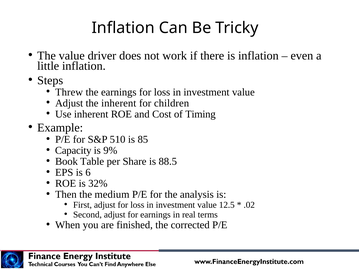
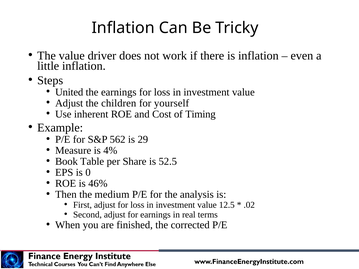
Threw: Threw -> United (69, 92)
the inherent: inherent -> children (119, 103)
children: children -> yourself (172, 103)
510: 510 -> 562 (118, 140)
85: 85 -> 29 (143, 140)
Capacity: Capacity -> Measure (73, 151)
9%: 9% -> 4% (110, 151)
88.5: 88.5 -> 52.5 (168, 162)
6: 6 -> 0 (88, 173)
32%: 32% -> 46% (98, 184)
